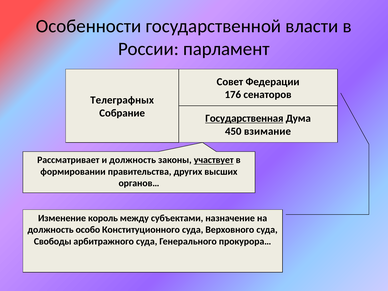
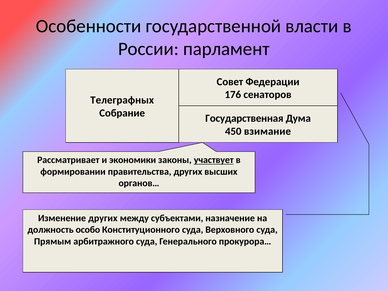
Государственная underline: present -> none (244, 118)
и должность: должность -> экономики (133, 160)
Изменение король: король -> других (103, 218)
Свободы: Свободы -> Прямым (53, 241)
